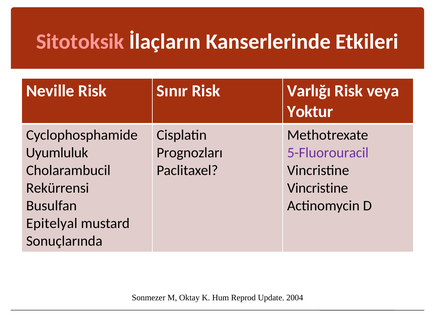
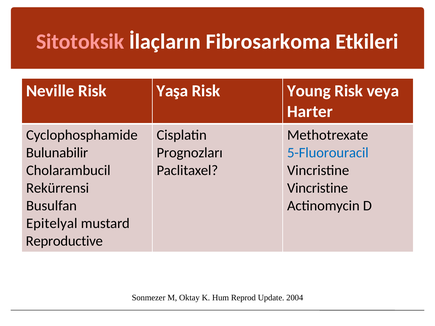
Kanserlerinde: Kanserlerinde -> Fibrosarkoma (268, 42)
Sınır: Sınır -> Yaşa (172, 91)
Varlığı: Varlığı -> Young (309, 91)
Yoktur: Yoktur -> Harter (310, 112)
Uyumluluk: Uyumluluk -> Bulunabilir (57, 153)
5-Fluorouracil colour: purple -> blue (328, 153)
Sonuçlarında: Sonuçlarında -> Reproductive (64, 241)
